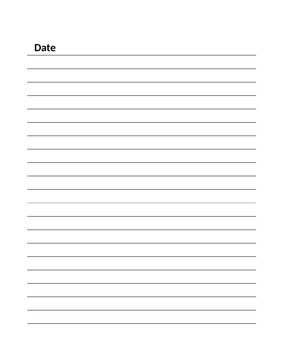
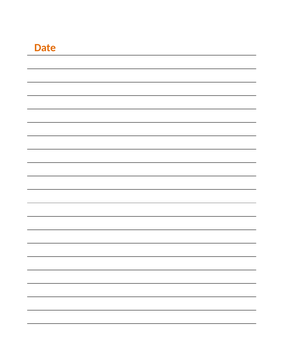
Date colour: black -> orange (45, 48)
